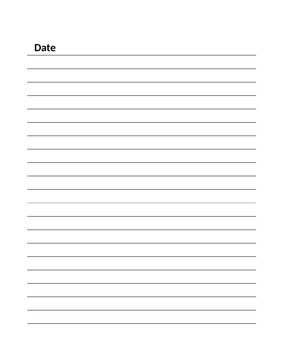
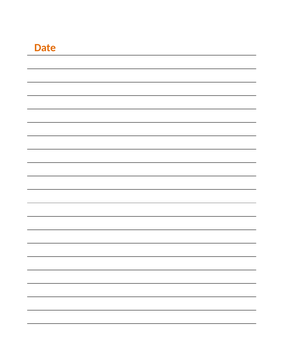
Date colour: black -> orange (45, 48)
